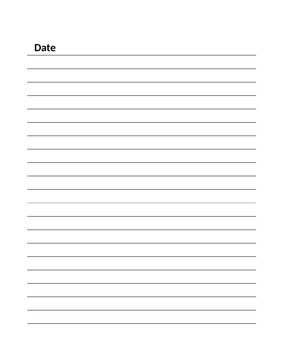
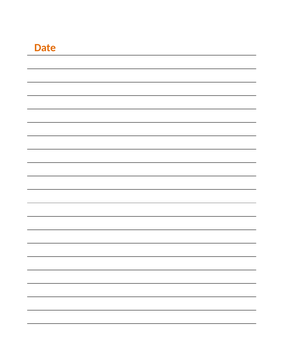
Date colour: black -> orange (45, 48)
